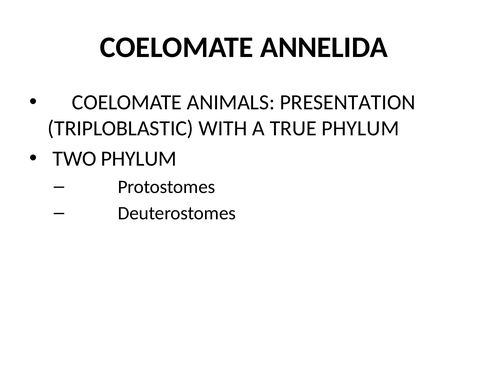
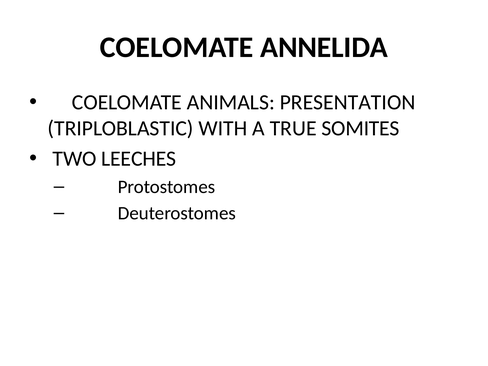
TRUE PHYLUM: PHYLUM -> SOMITES (361, 128)
TWO PHYLUM: PHYLUM -> LEECHES (139, 159)
